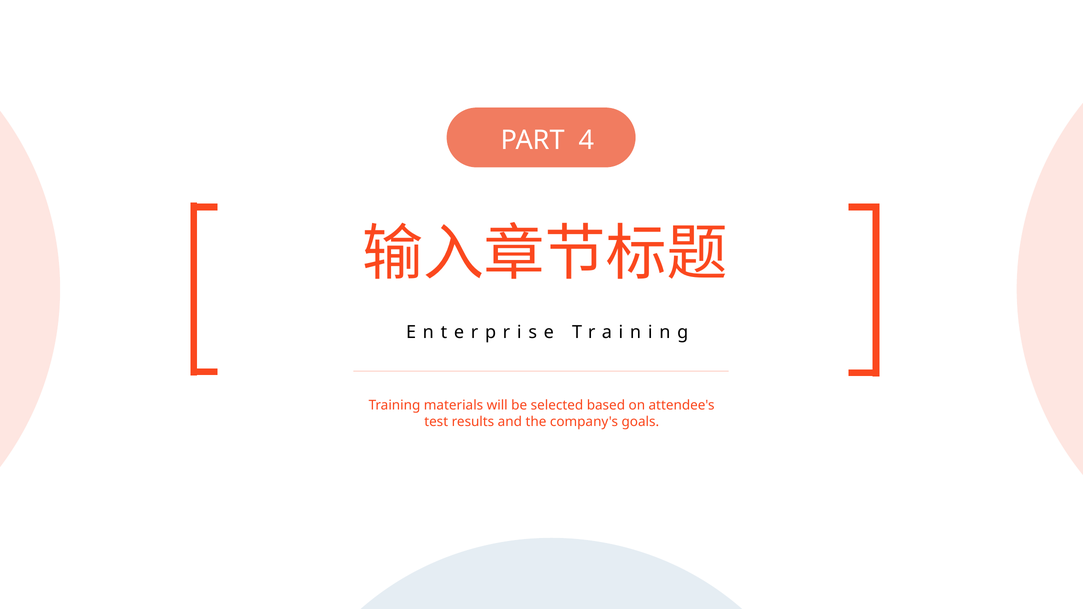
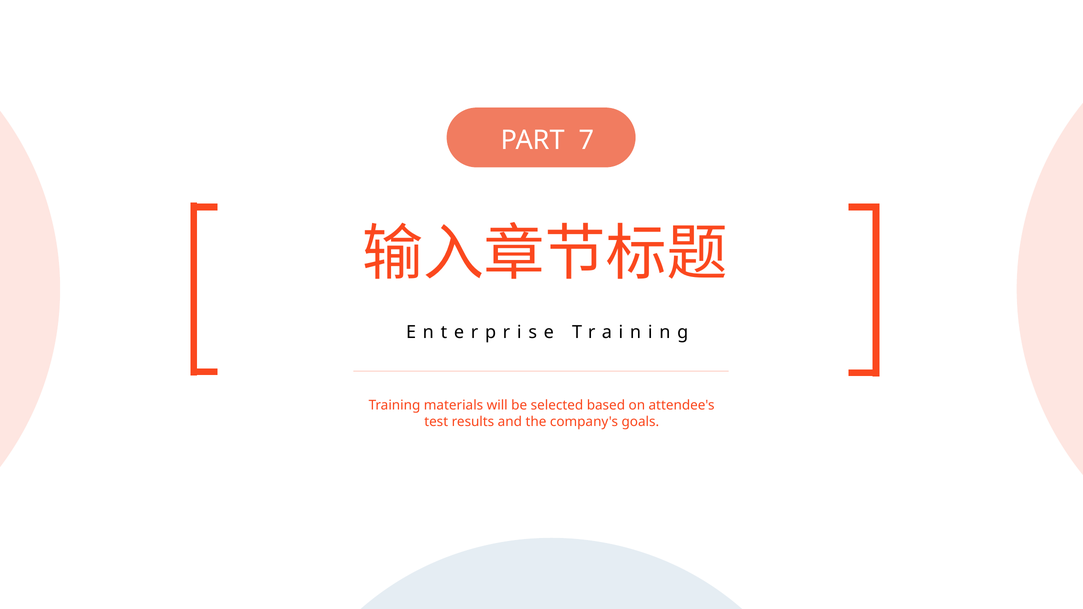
4: 4 -> 7 (587, 140)
